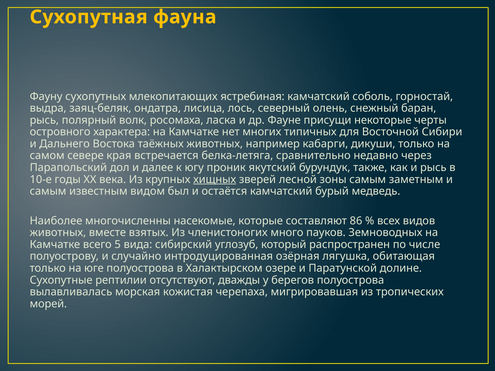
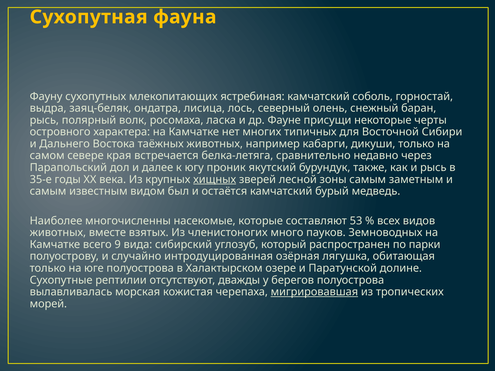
10-е: 10-е -> 35-е (41, 180)
86: 86 -> 53 (356, 221)
5: 5 -> 9 (118, 245)
числе: числе -> парки (425, 245)
мигрировавшая underline: none -> present (314, 292)
